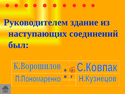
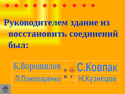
наступающих: наступающих -> восстановить (38, 34)
